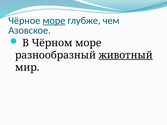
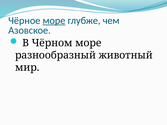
животный underline: present -> none (126, 55)
